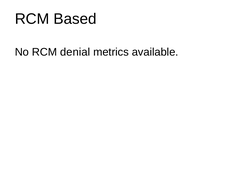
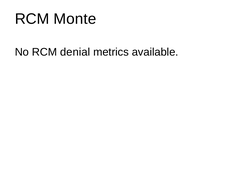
Based: Based -> Monte (75, 19)
